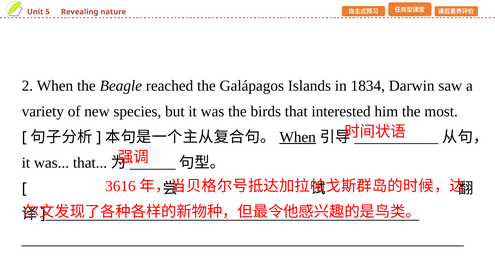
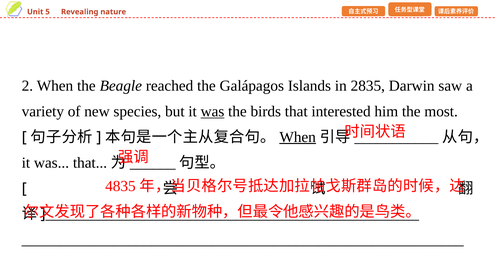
1834: 1834 -> 2835 (368, 86)
was underline: none -> present (212, 112)
3616: 3616 -> 4835 (120, 186)
